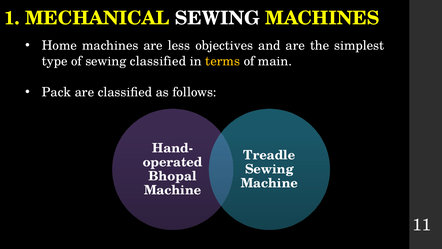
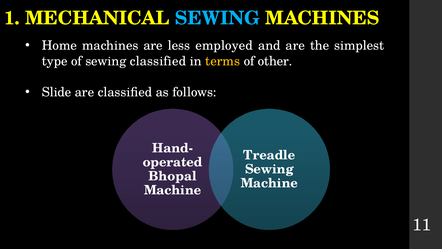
SEWING colour: white -> light blue (217, 18)
objectives: objectives -> employed (224, 46)
main: main -> other (275, 61)
Pack: Pack -> Slide (57, 92)
